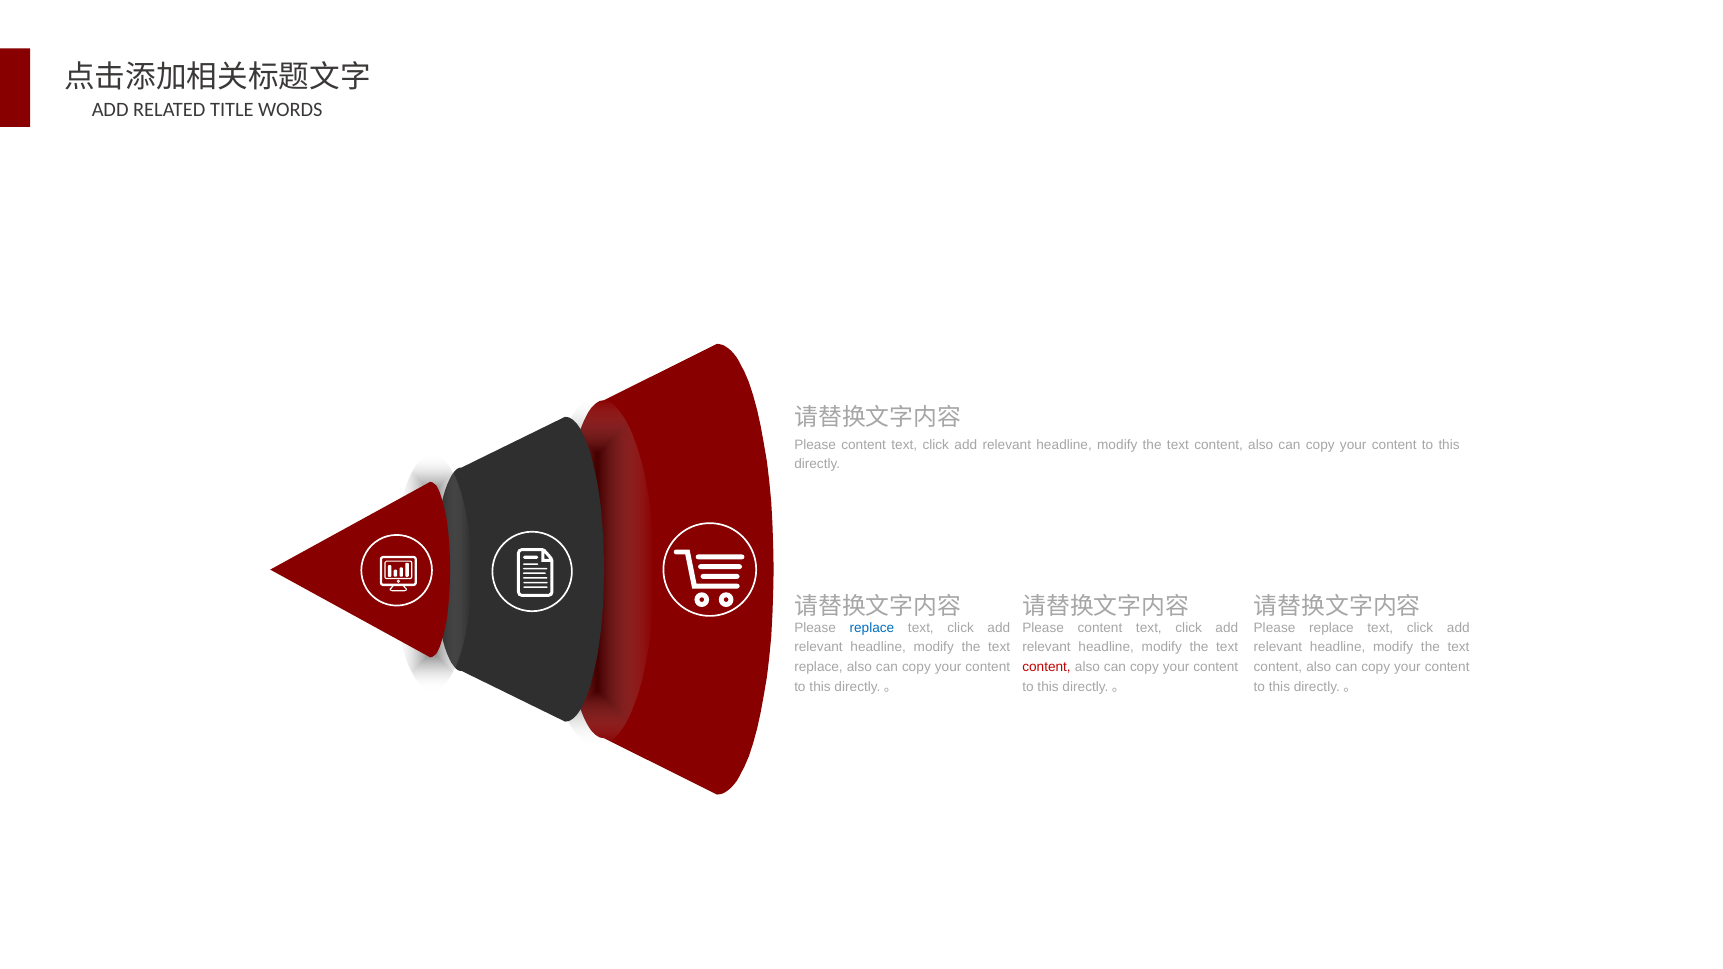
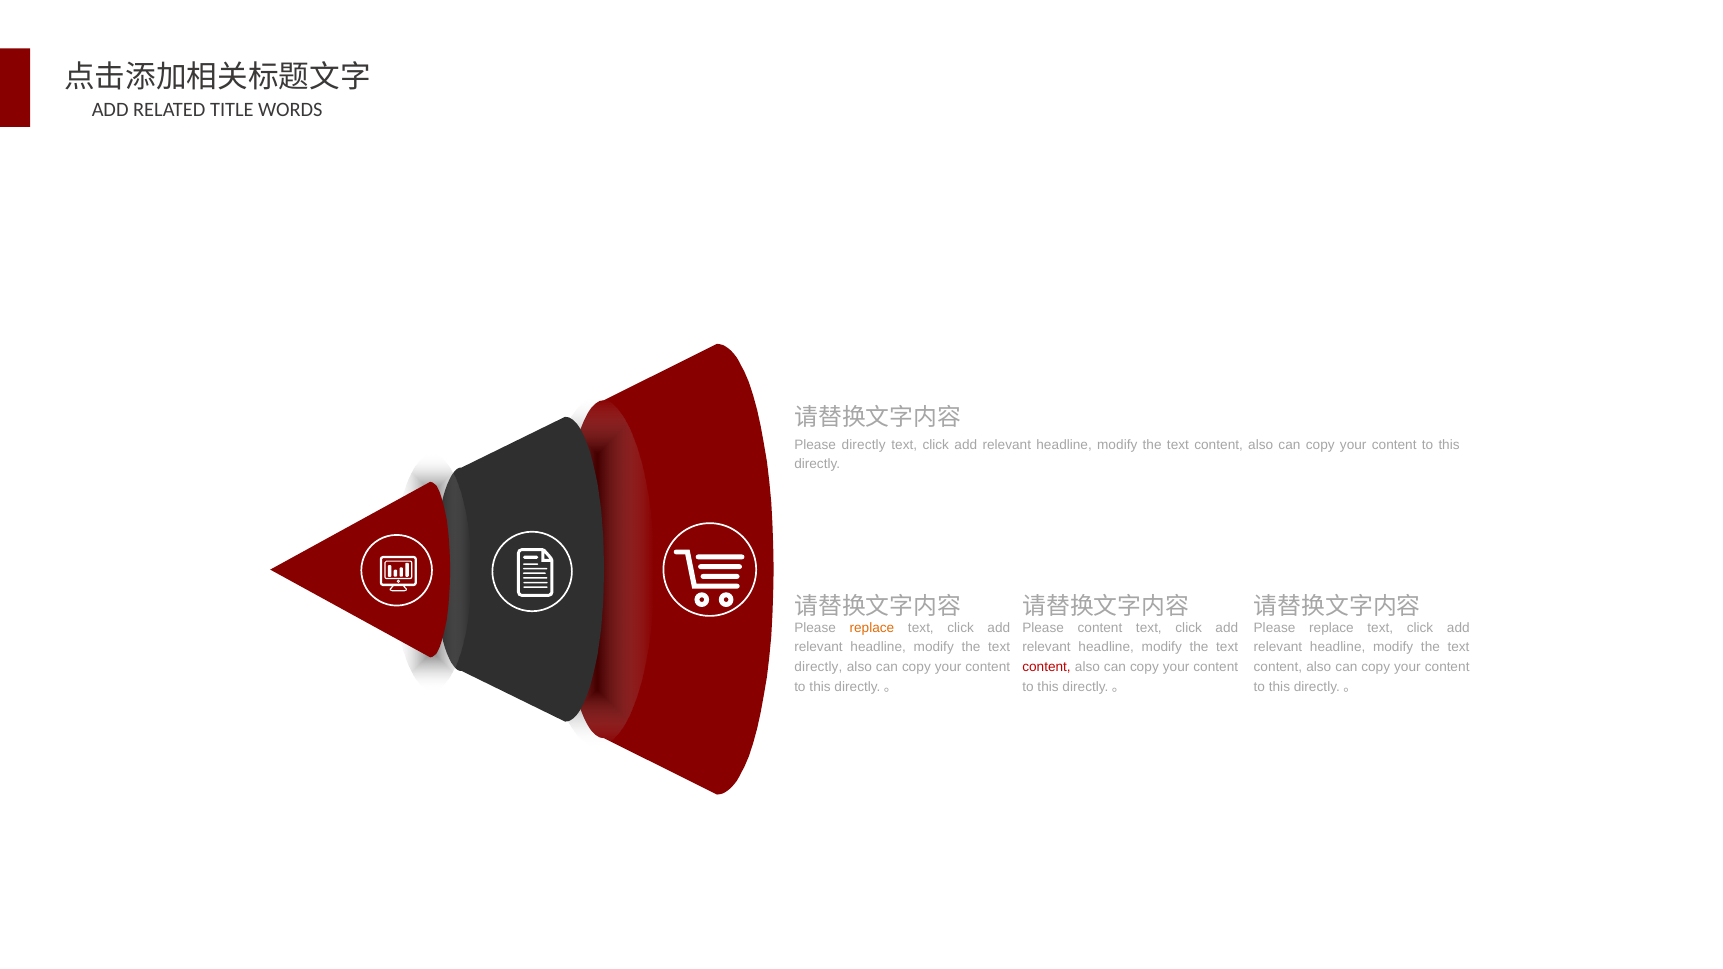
content: content -> directly (864, 445)
replace colour: blue -> orange (872, 628)
replace: replace -> directly (818, 667)
